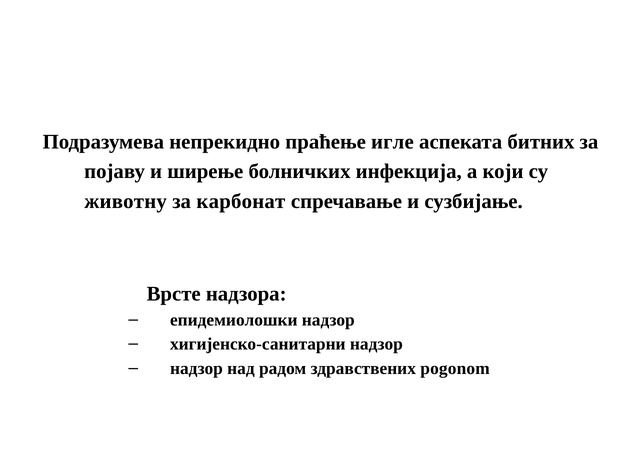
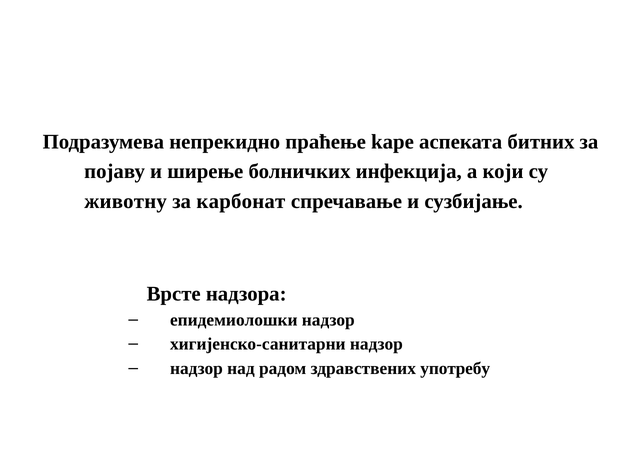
игле: игле -> kape (392, 142)
pogonom: pogonom -> употребу (455, 369)
